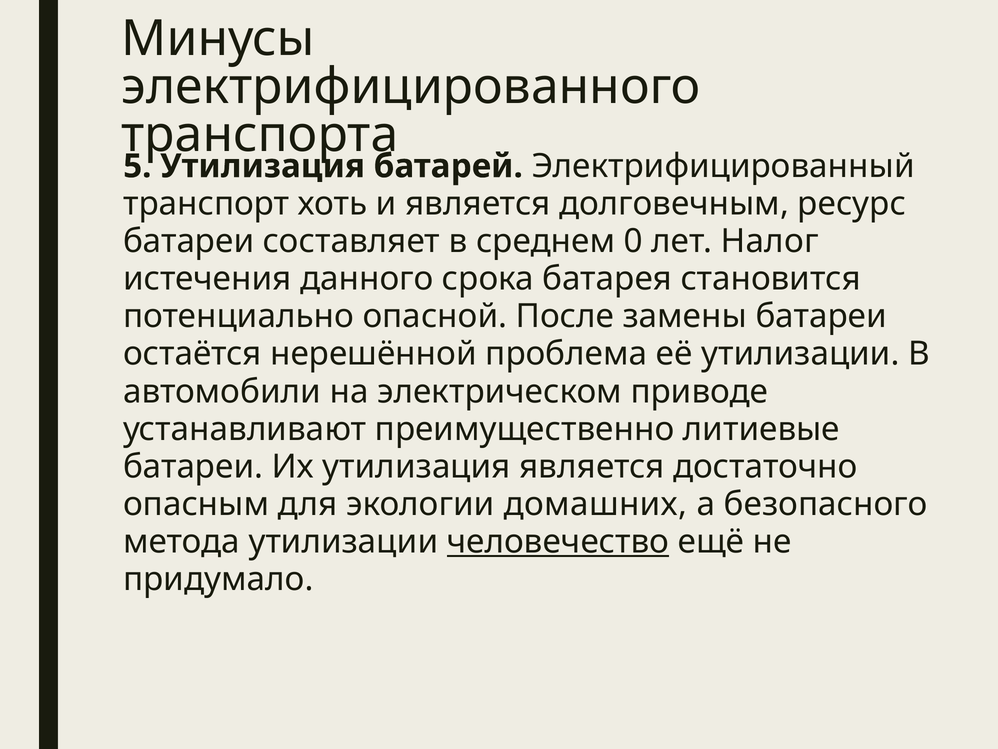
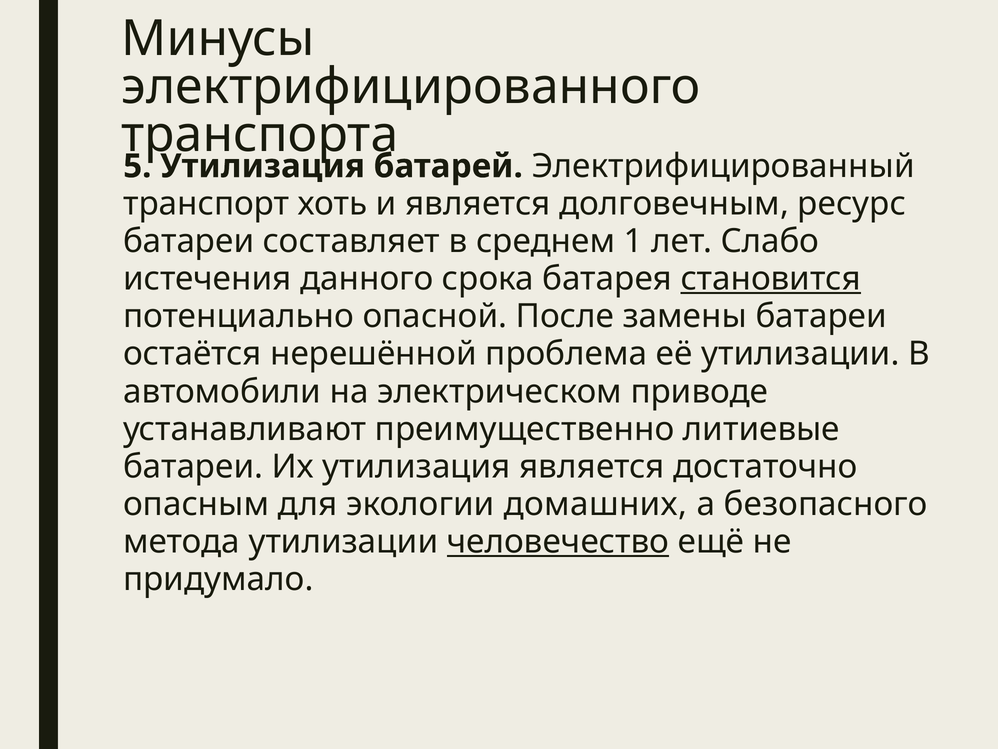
0: 0 -> 1 (633, 241)
Налог: Налог -> Слабо (770, 241)
становится underline: none -> present (771, 279)
